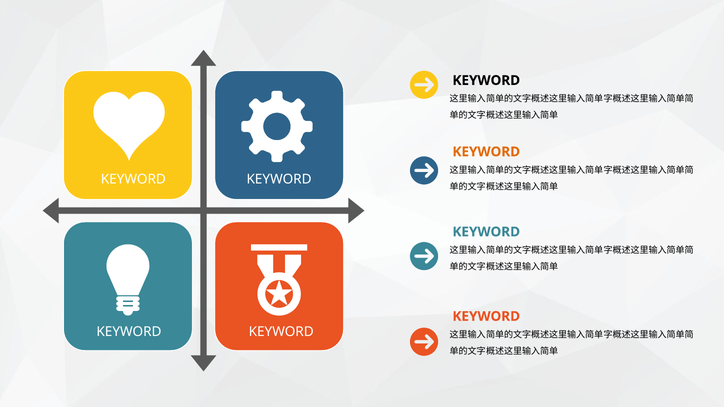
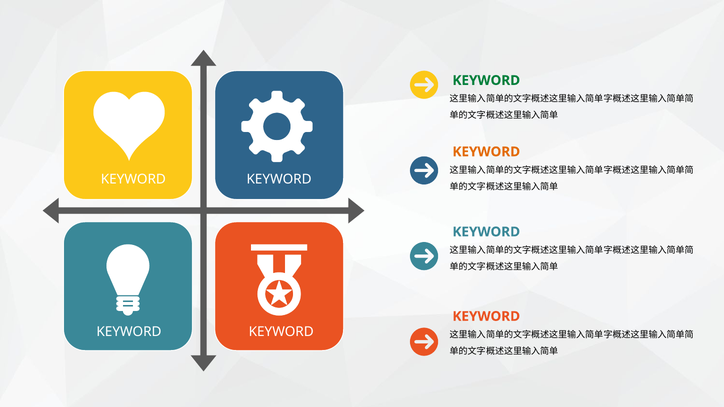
KEYWORD colour: black -> green (486, 80)
